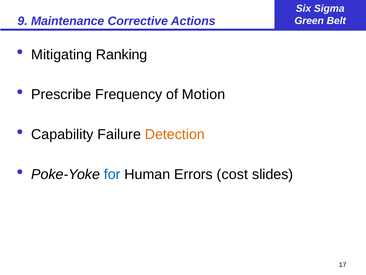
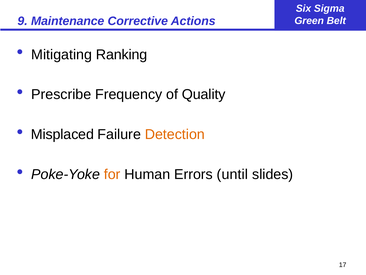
Motion: Motion -> Quality (204, 94)
Capability: Capability -> Misplaced (62, 134)
for colour: blue -> orange (112, 174)
cost: cost -> until (232, 174)
